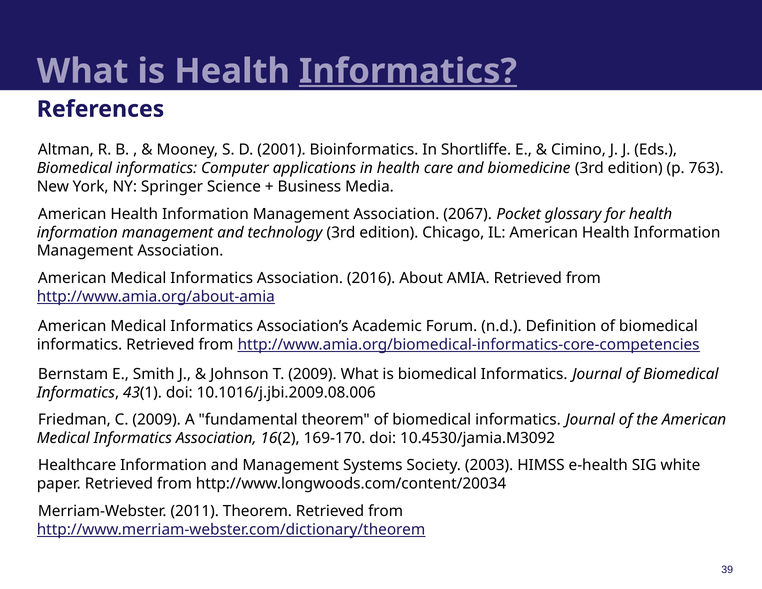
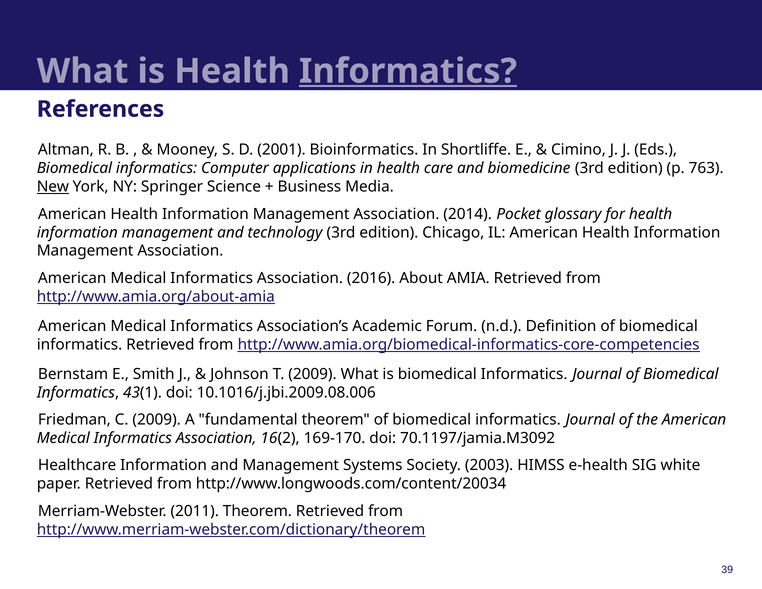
New underline: none -> present (53, 187)
2067: 2067 -> 2014 (468, 214)
10.4530/jamia.M3092: 10.4530/jamia.M3092 -> 70.1197/jamia.M3092 (478, 438)
